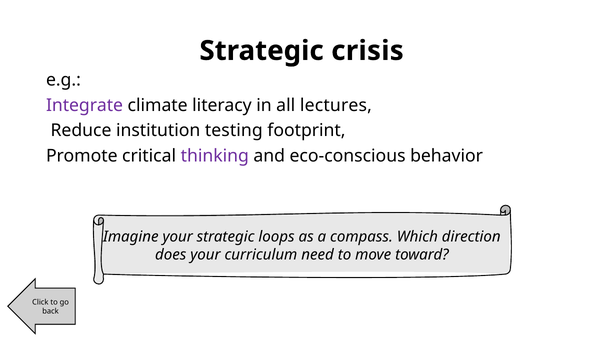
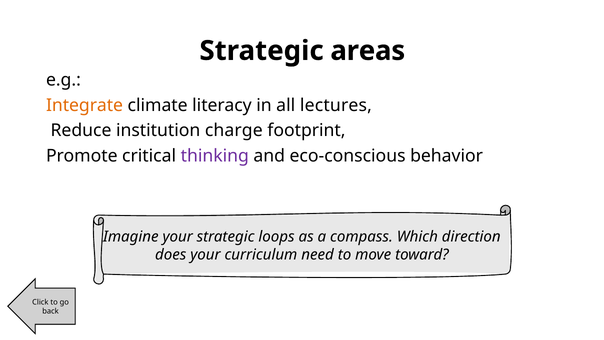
crisis: crisis -> areas (368, 51)
Integrate colour: purple -> orange (85, 105)
testing: testing -> charge (234, 131)
